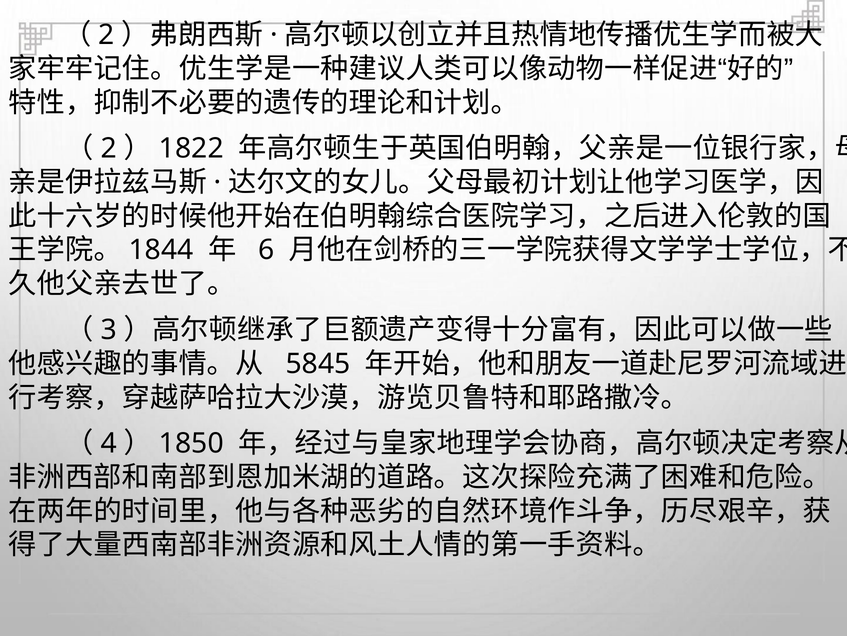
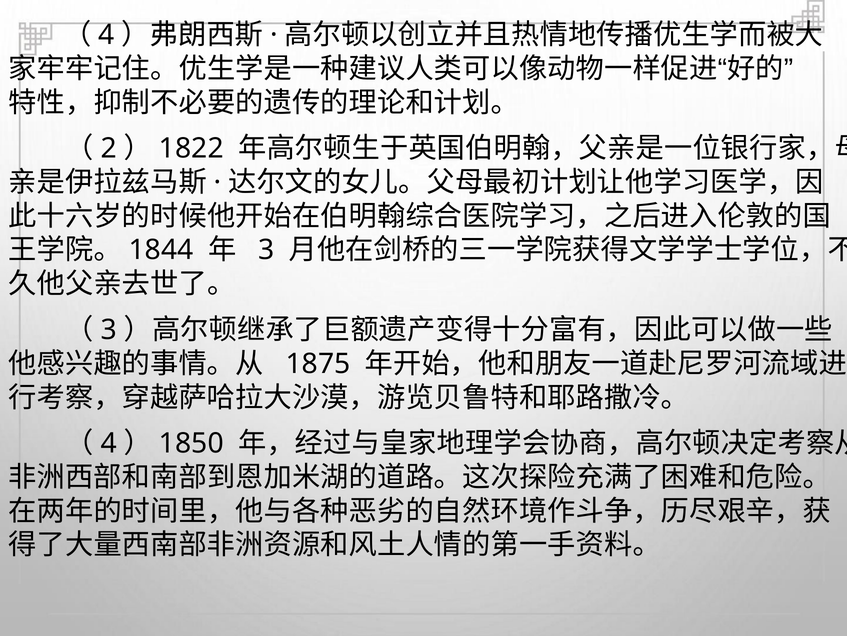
2: 2 -> 4 (107, 35)
6: 6 -> 3 (266, 250)
5845: 5845 -> 1875 (318, 363)
